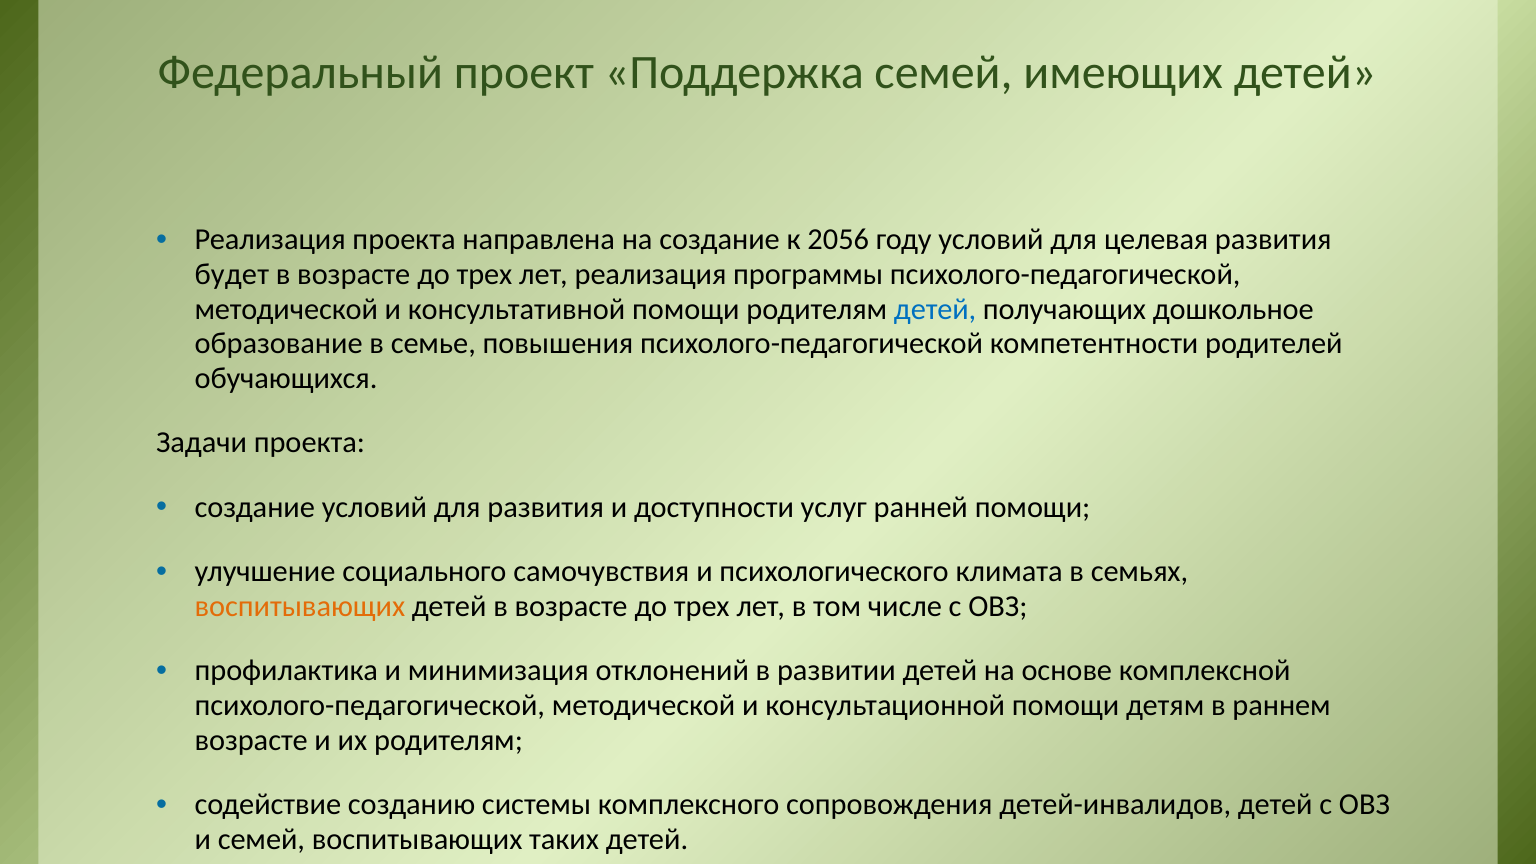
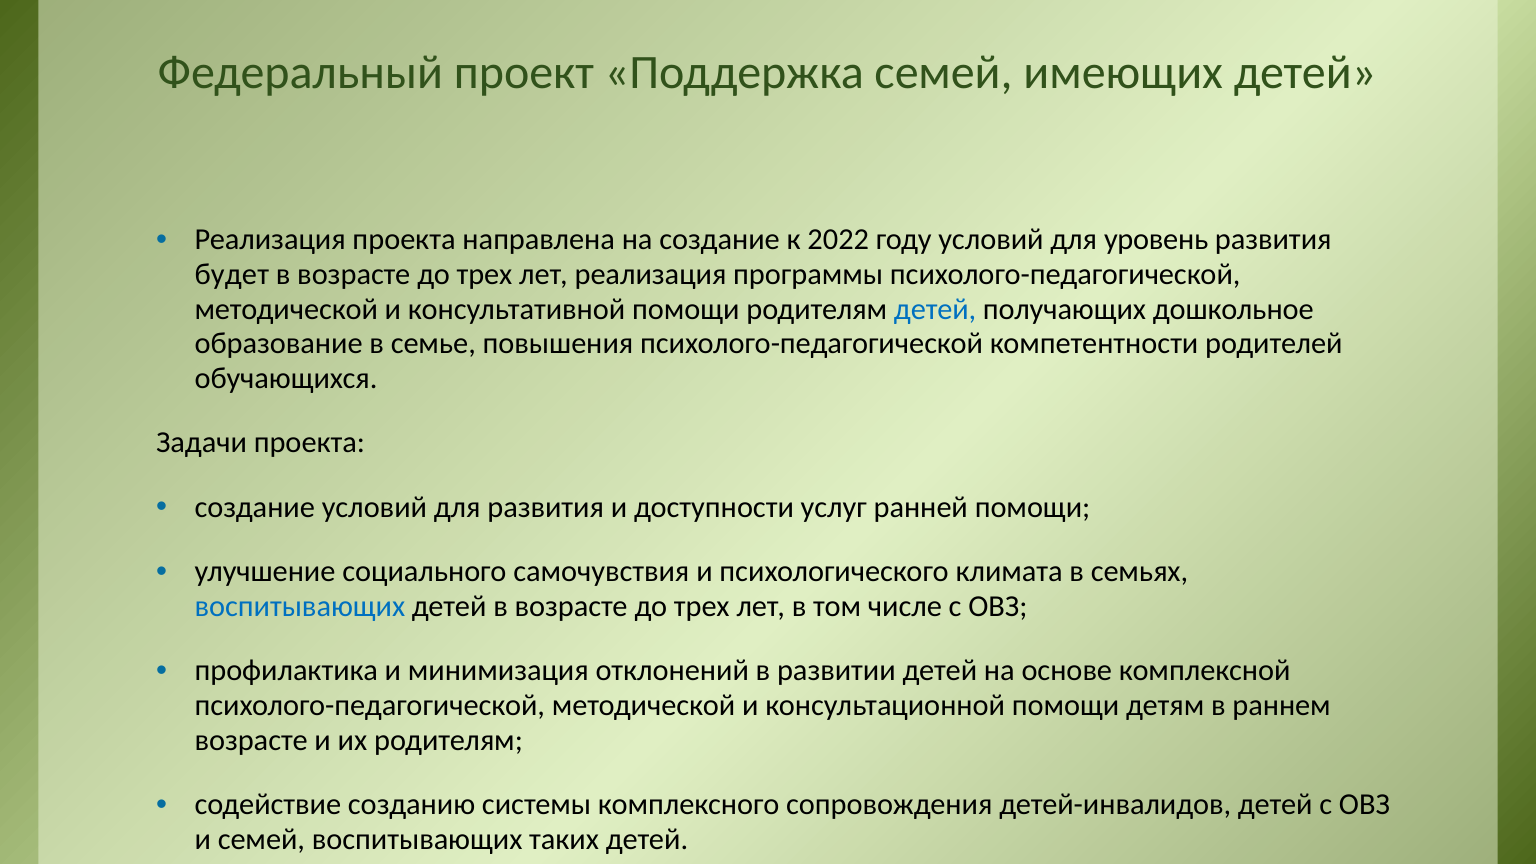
2056: 2056 -> 2022 (838, 240)
целевая: целевая -> уровень (1156, 240)
воспитывающих colour: orange -> blue (300, 607)
